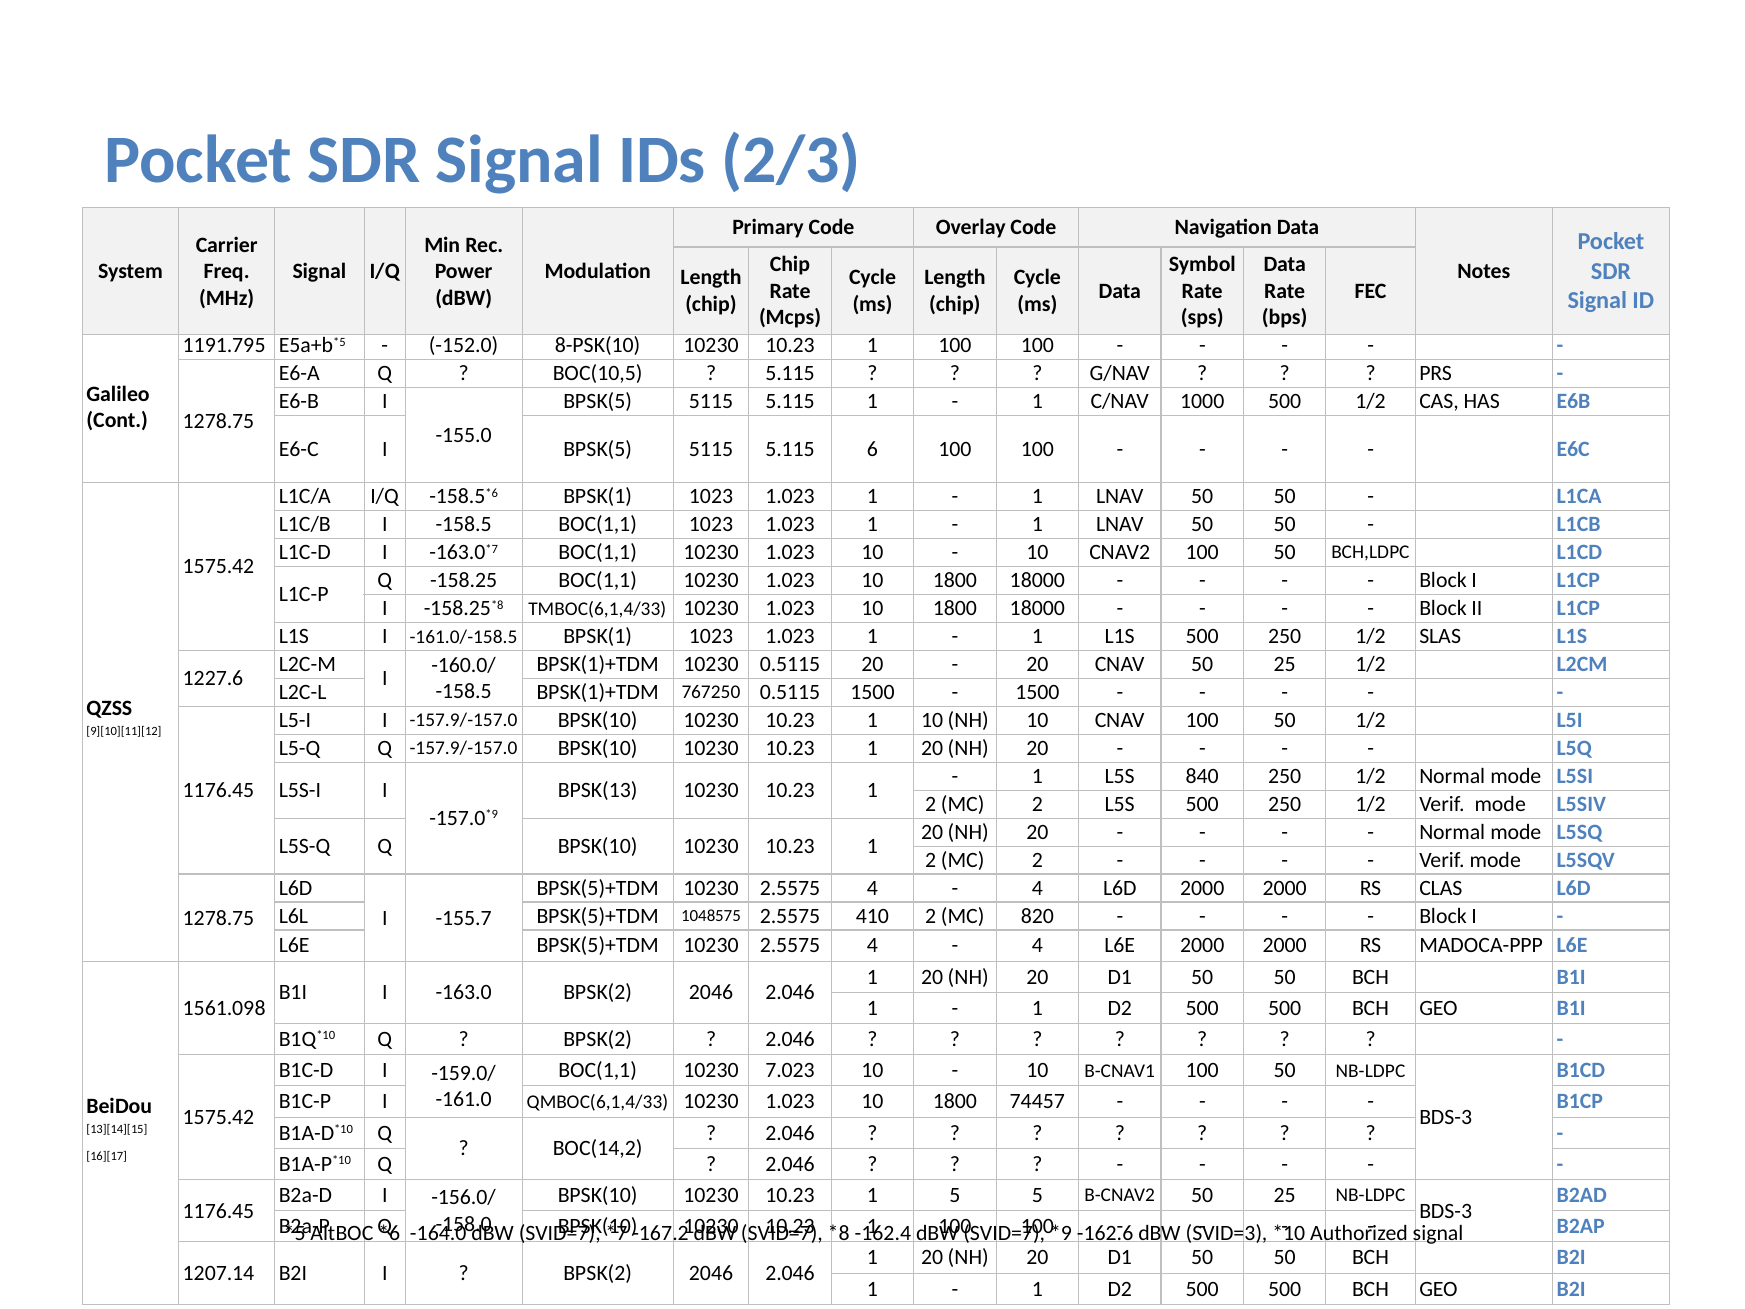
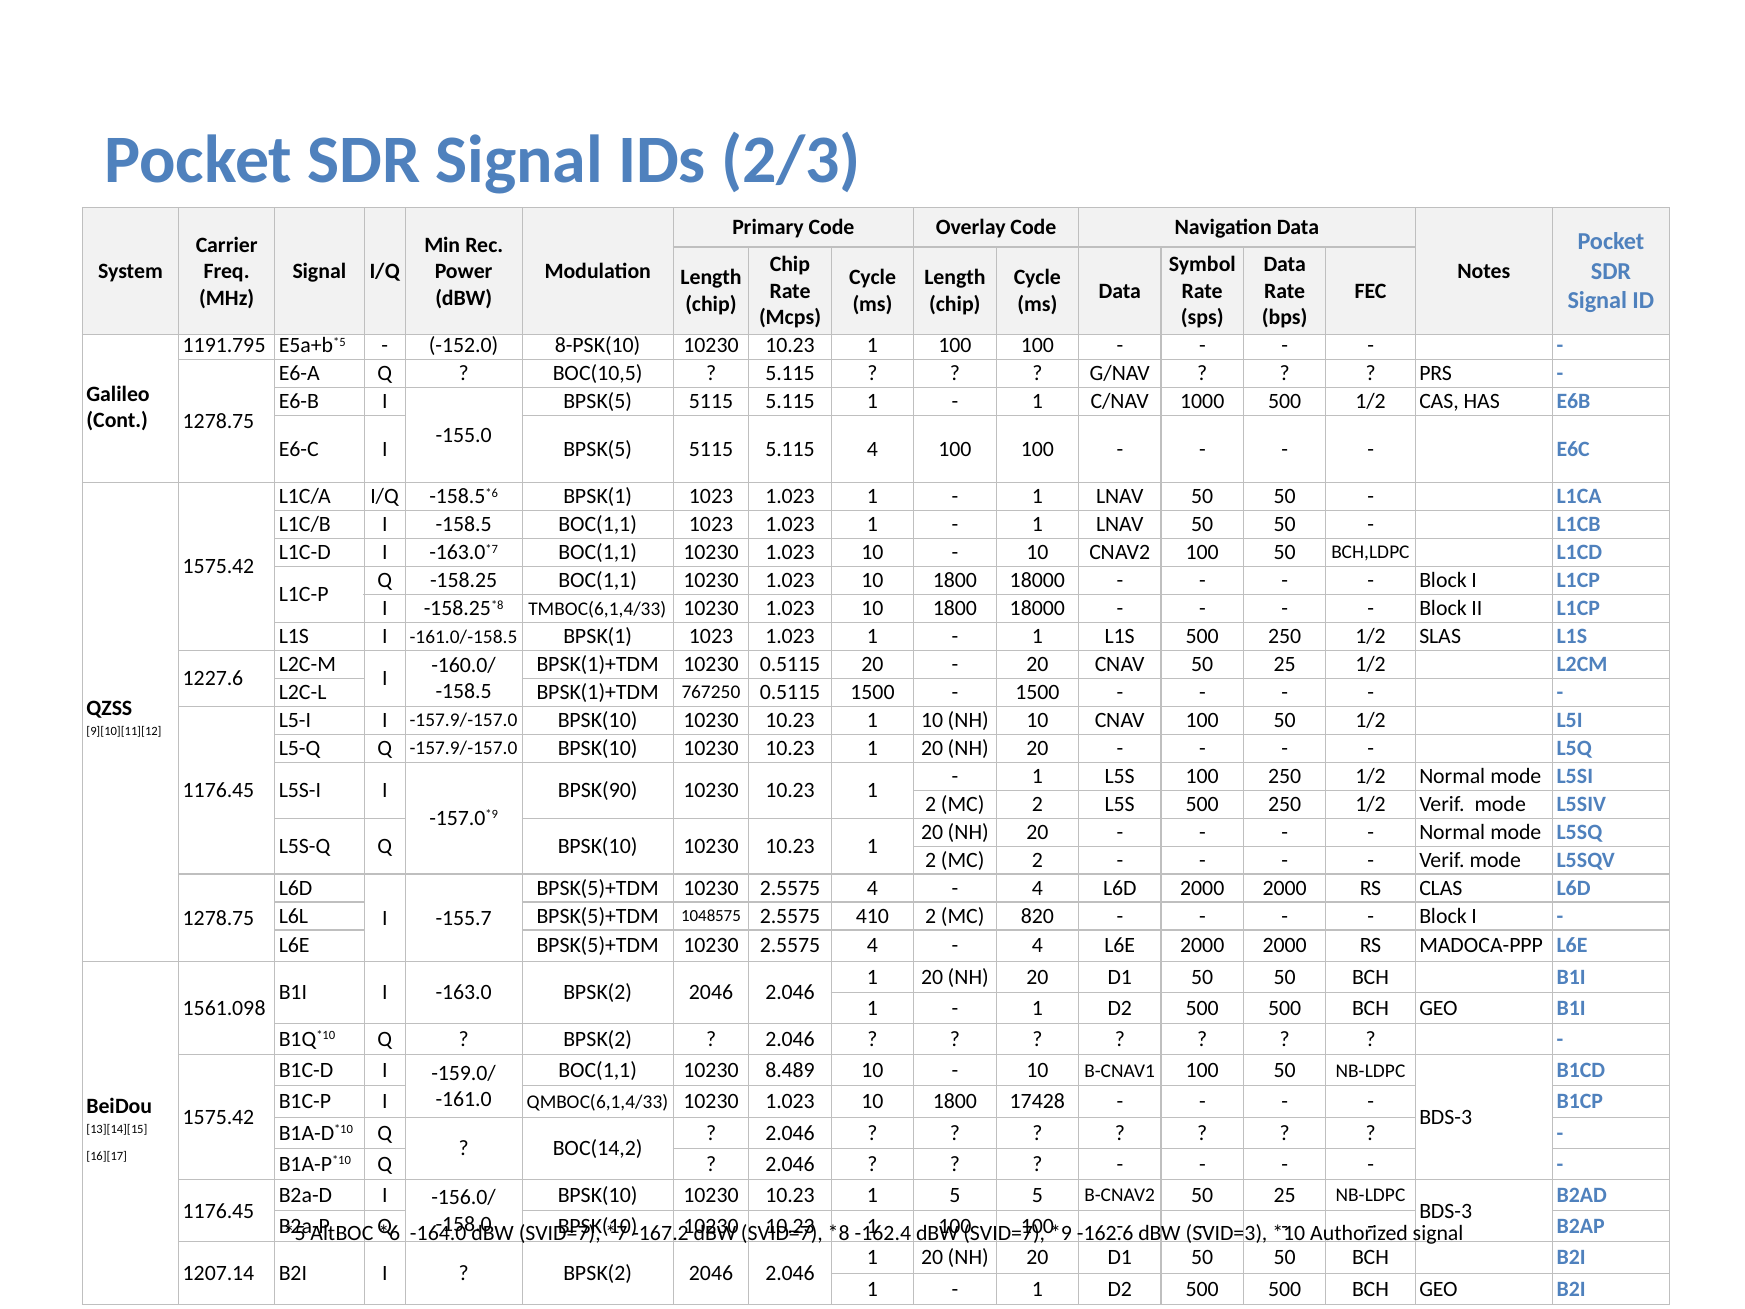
5.115 6: 6 -> 4 (872, 449)
L5S 840: 840 -> 100 (1202, 776)
BPSK(13: BPSK(13 -> BPSK(90 (598, 790)
7.023: 7.023 -> 8.489 (790, 1070)
74457: 74457 -> 17428 (1037, 1102)
